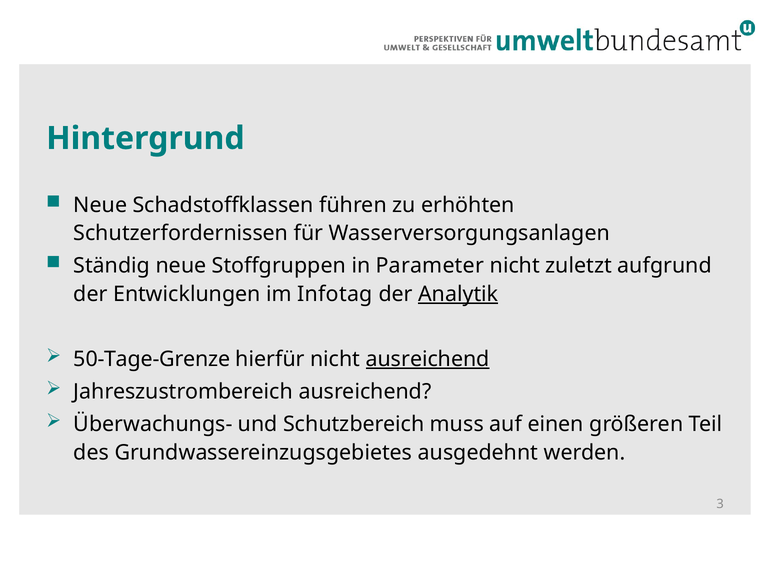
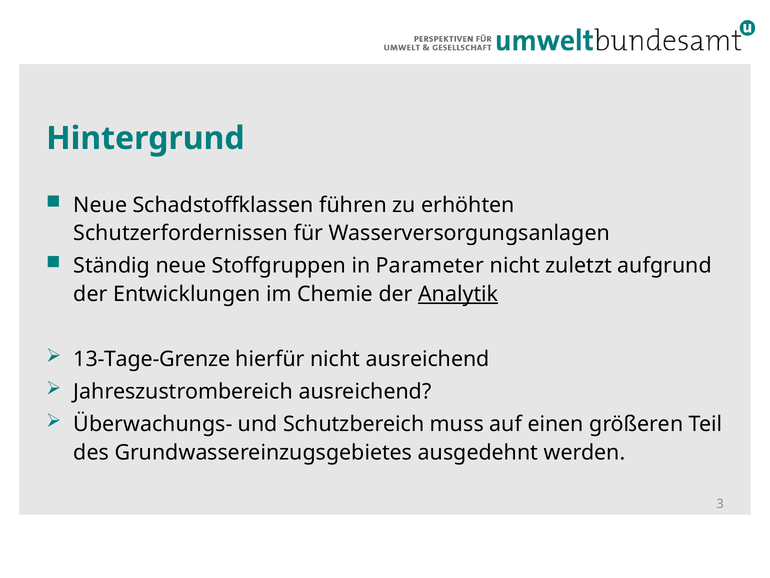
Infotag: Infotag -> Chemie (335, 294)
50-Tage-Grenze: 50-Tage-Grenze -> 13-Tage-Grenze (152, 359)
ausreichend underline: present -> none (428, 359)
